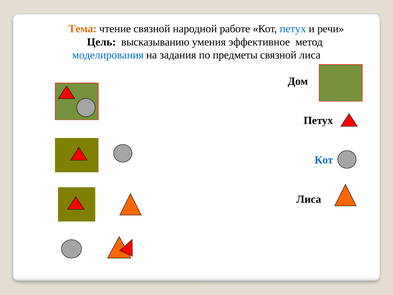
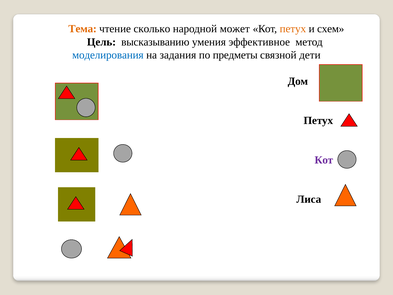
чтение связной: связной -> сколько (152, 29)
работе: работе -> может (235, 29)
петух colour: blue -> orange (293, 29)
речи: речи -> схем (331, 29)
связной лиса: лиса -> дети (310, 55)
Кот colour: blue -> purple (324, 160)
